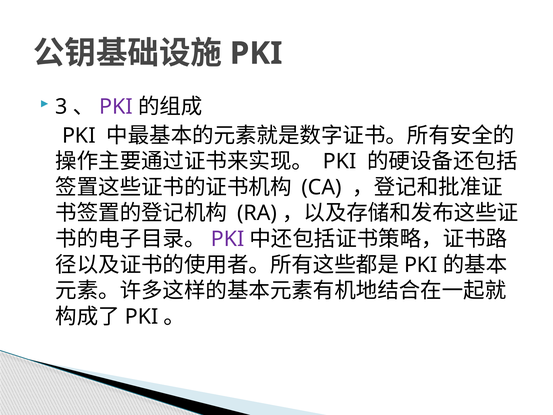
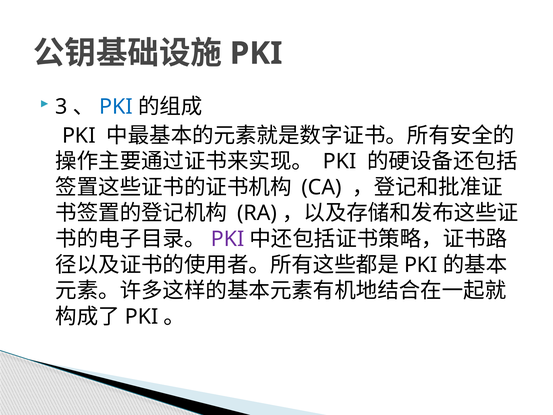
PKI colour: purple -> blue (116, 107)
